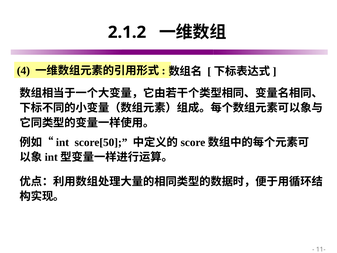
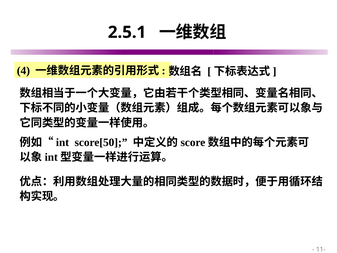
2.1.2: 2.1.2 -> 2.5.1 (127, 32)
